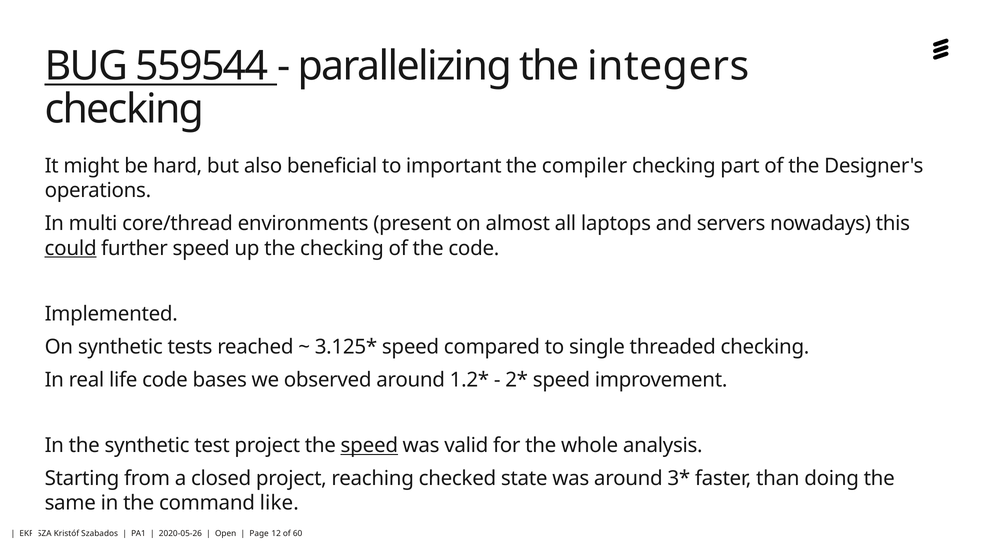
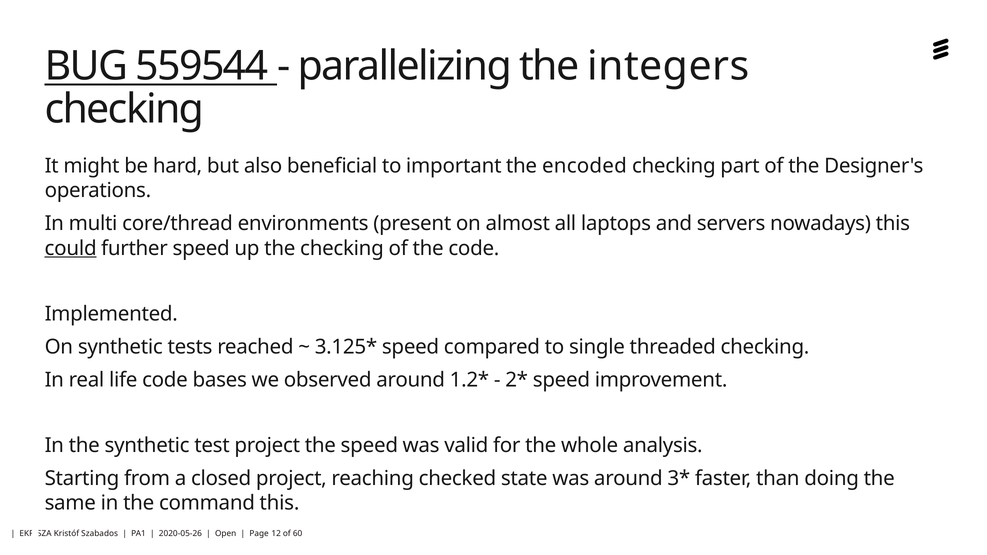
compiler: compiler -> encoded (584, 166)
speed underline: present -> none (369, 446)
command like: like -> this (279, 503)
